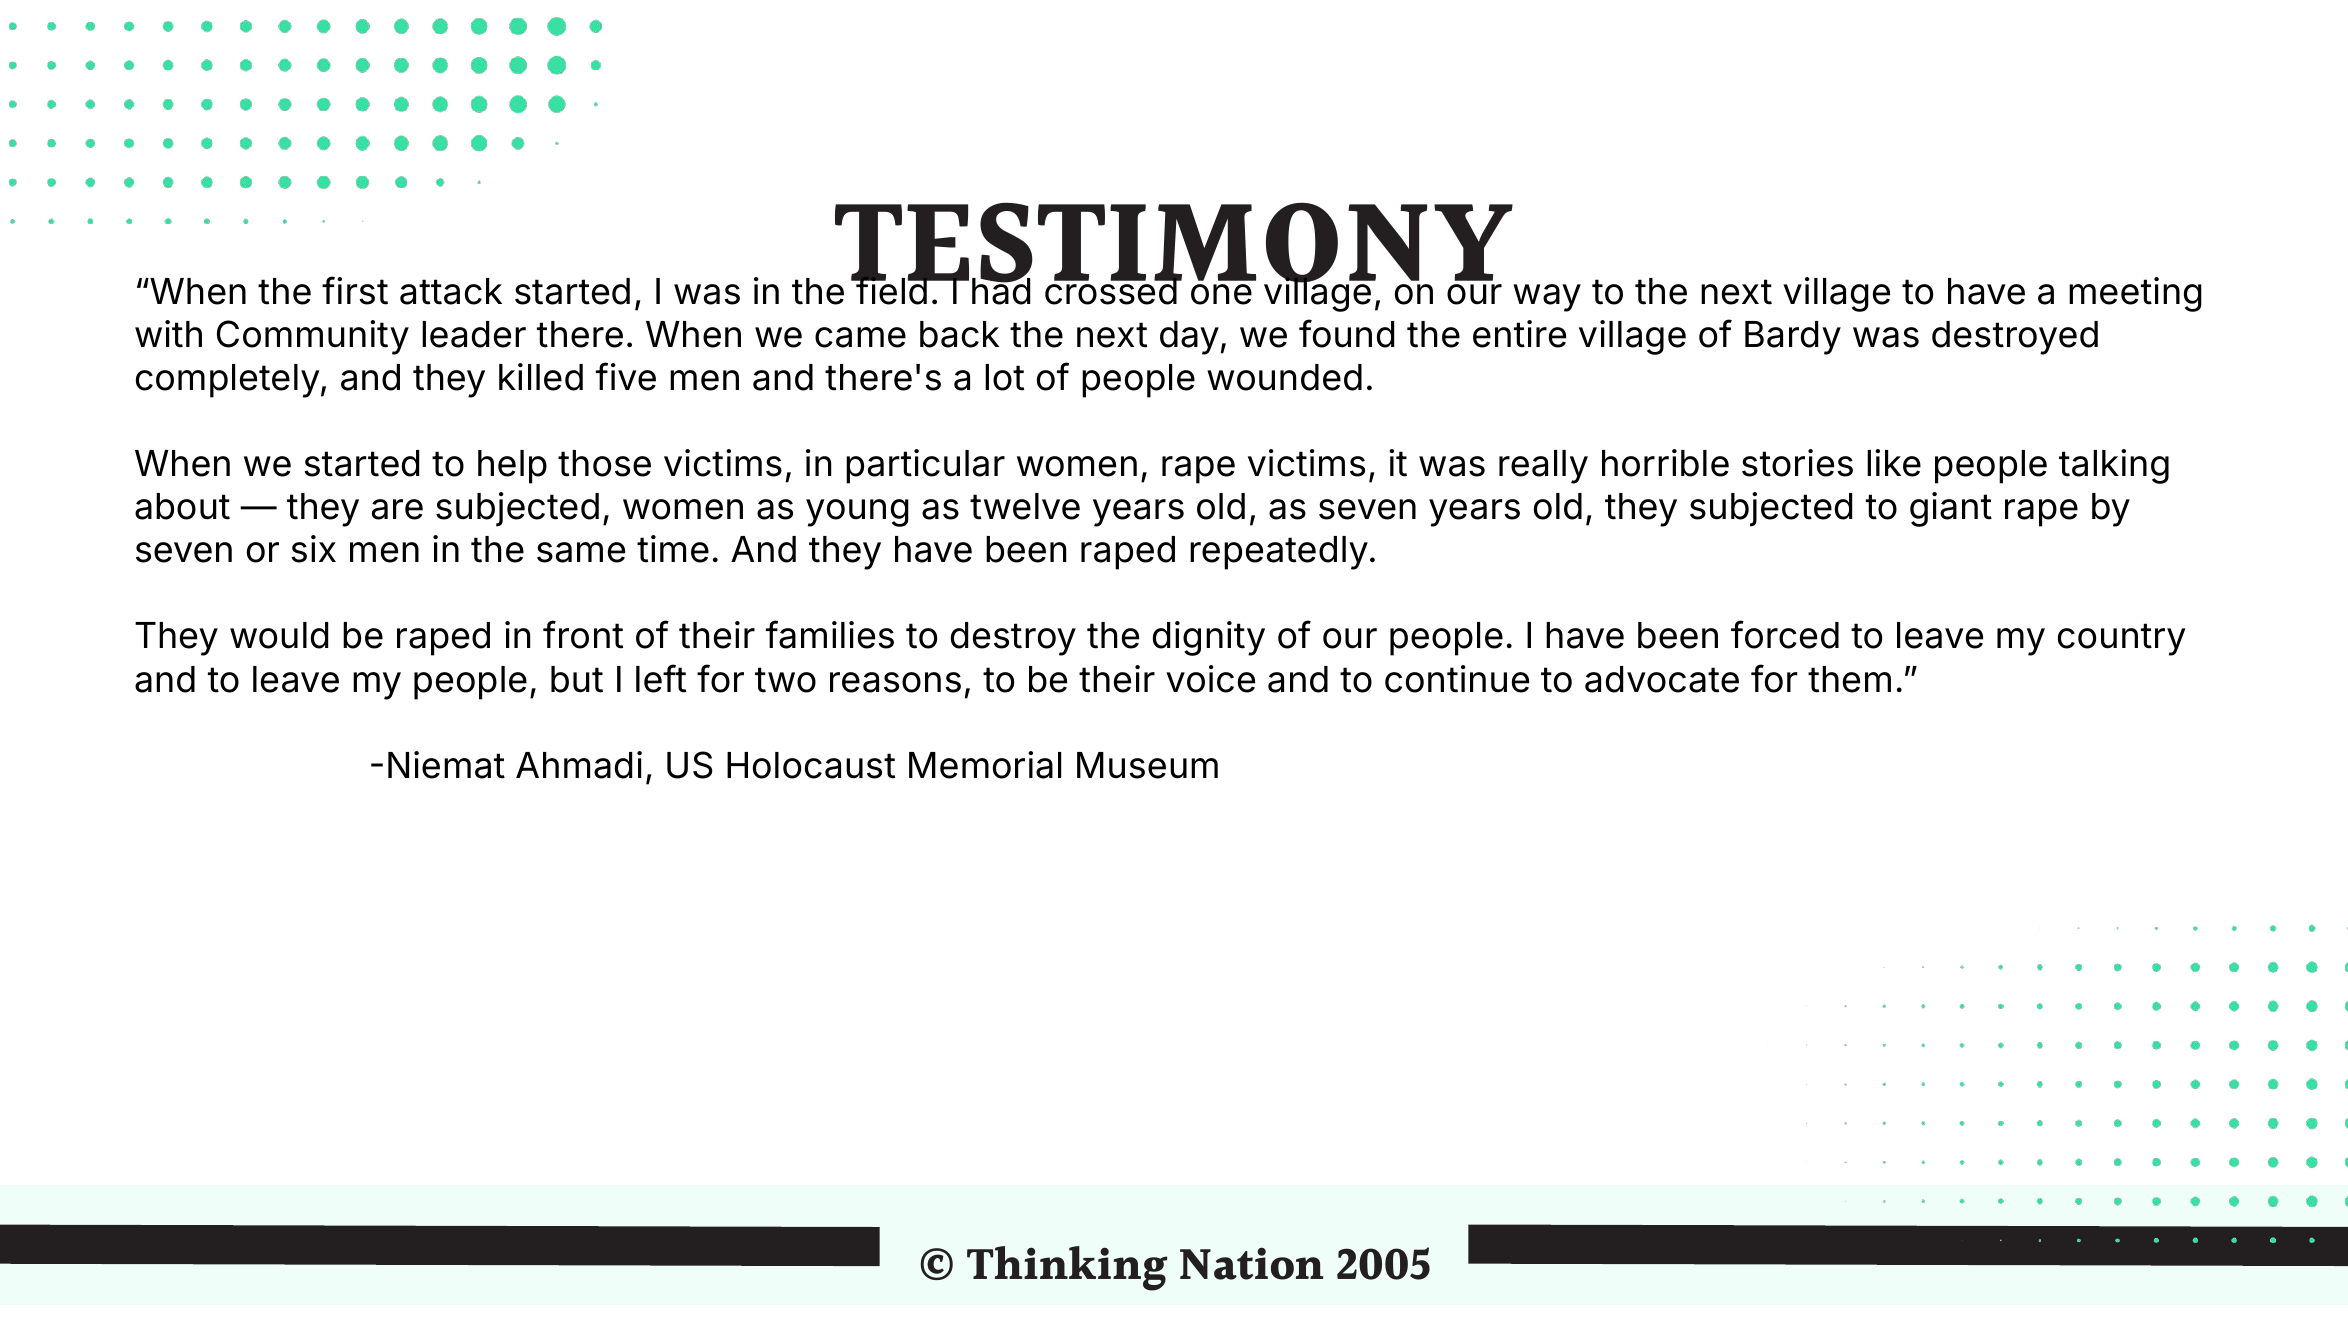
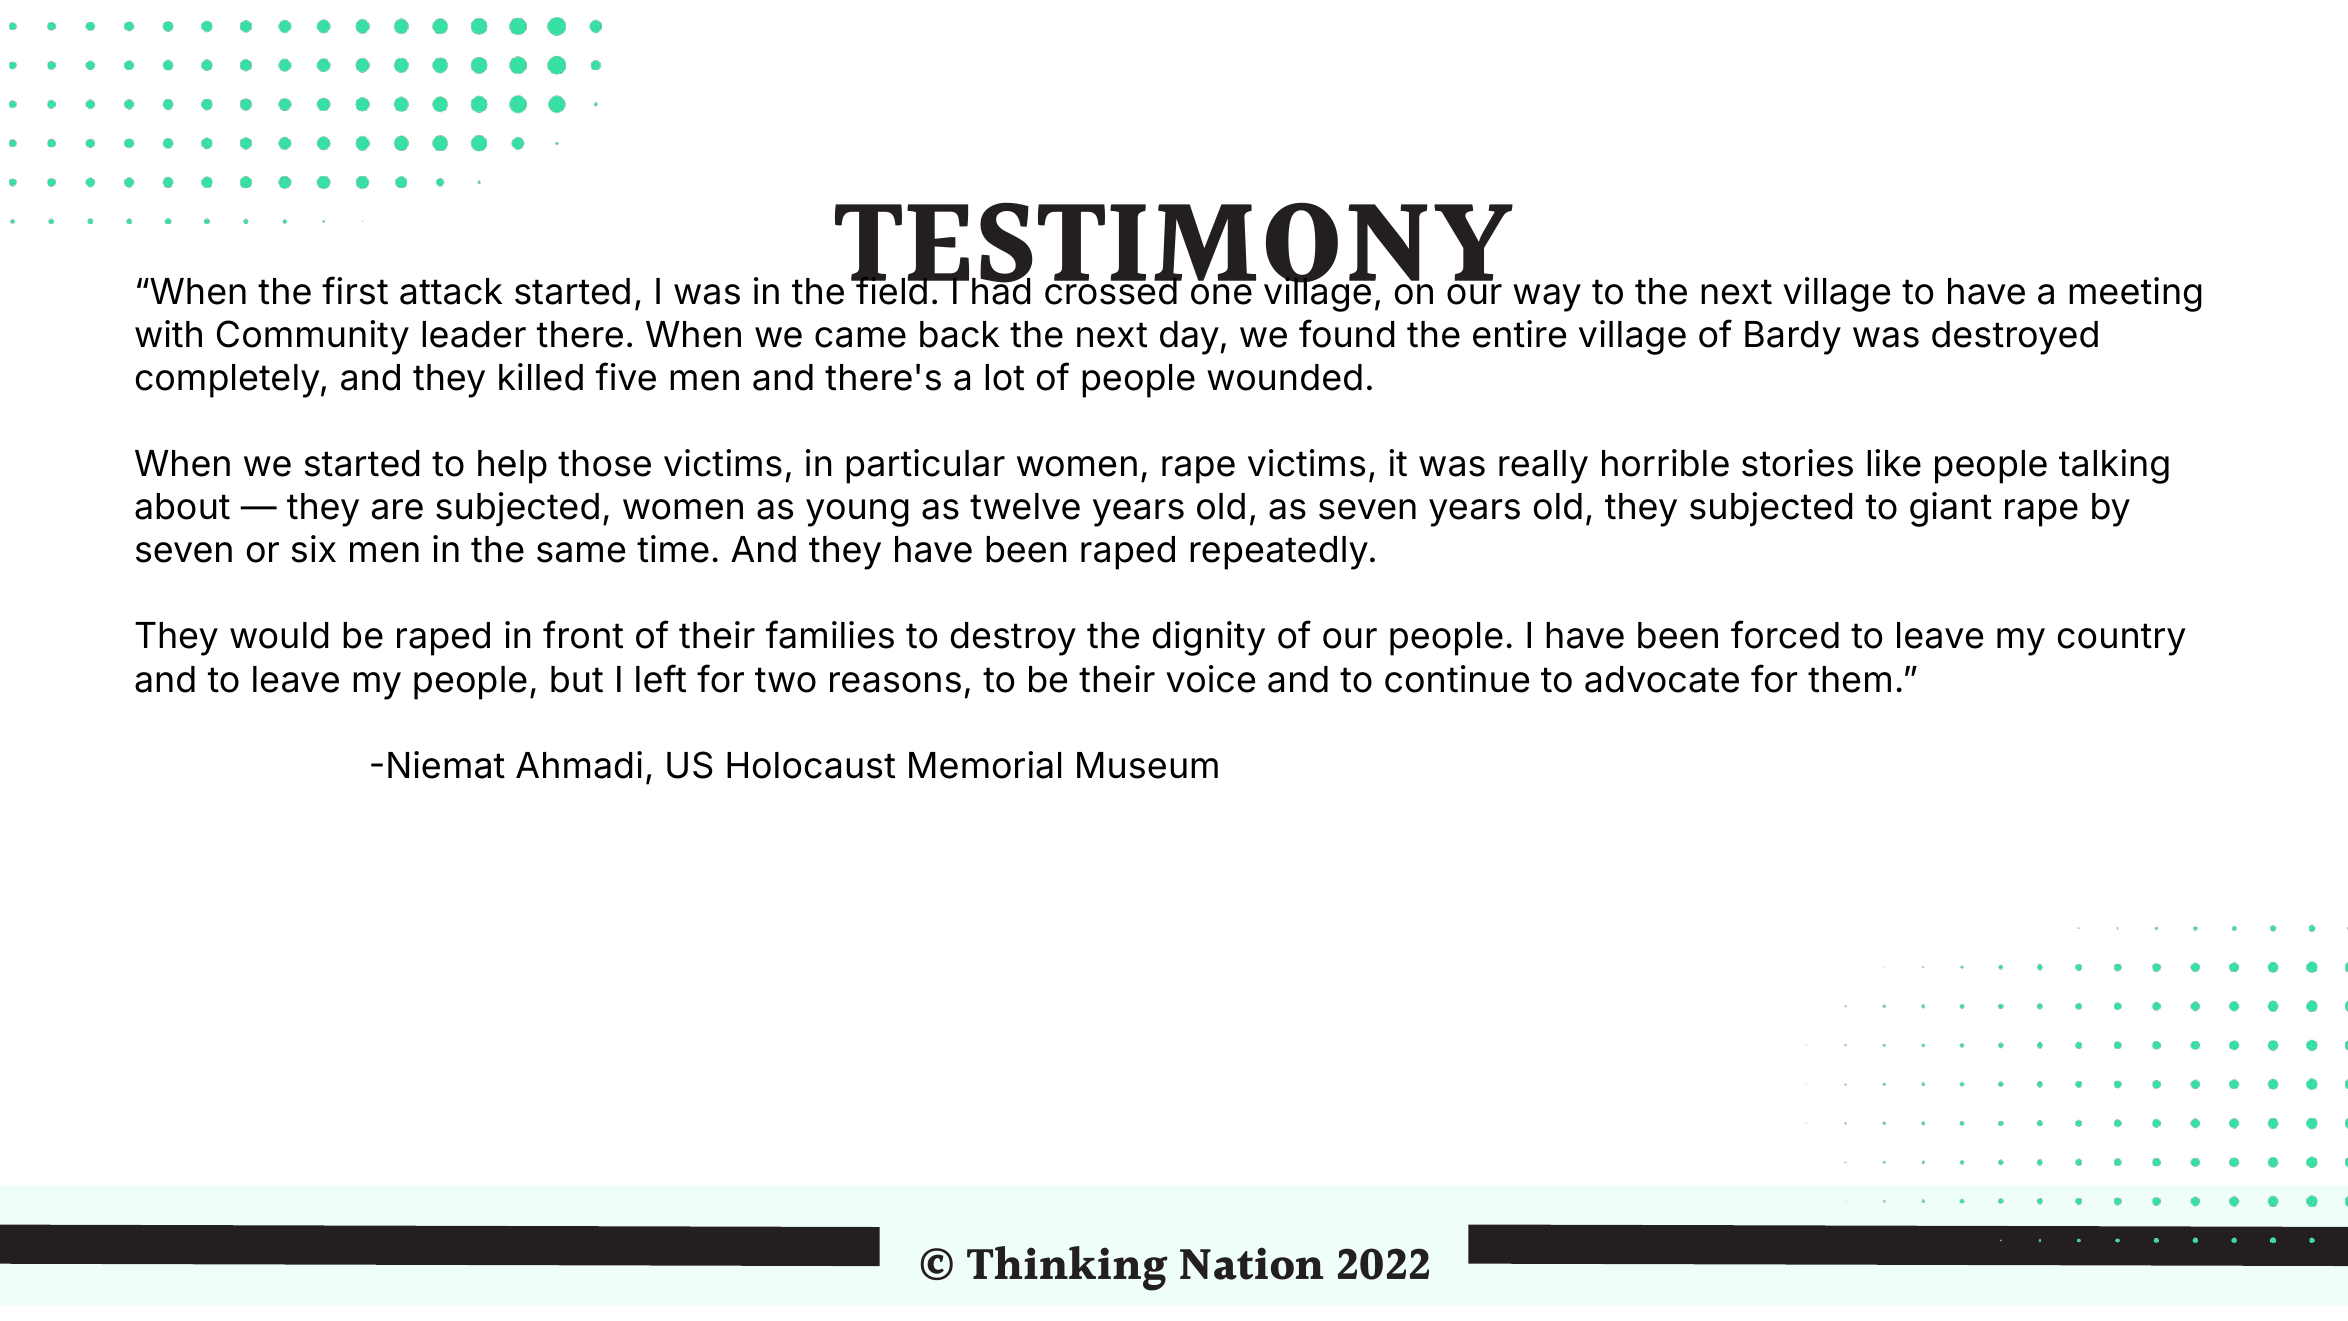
2005: 2005 -> 2022 (1383, 1266)
